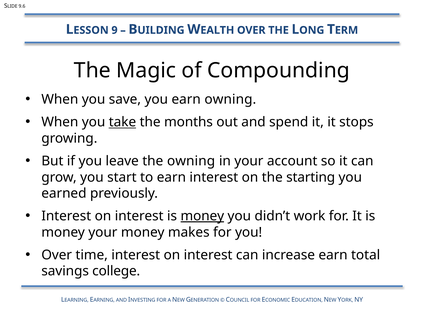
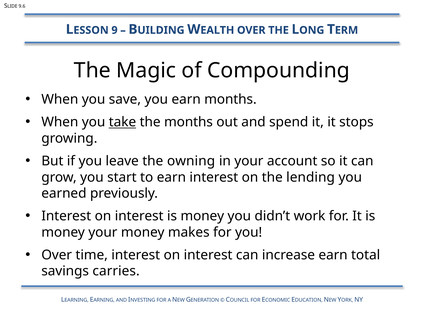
earn owning: owning -> months (230, 100)
starting: starting -> lending (311, 177)
money underline: present -> none (202, 216)
college: college -> carries (116, 271)
